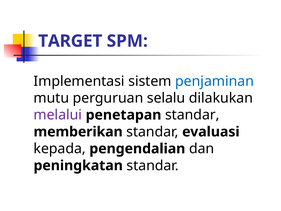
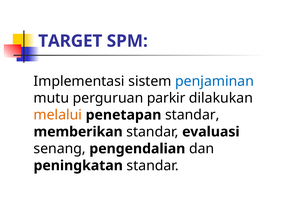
selalu: selalu -> parkir (166, 98)
melalui colour: purple -> orange (58, 115)
kepada: kepada -> senang (60, 149)
